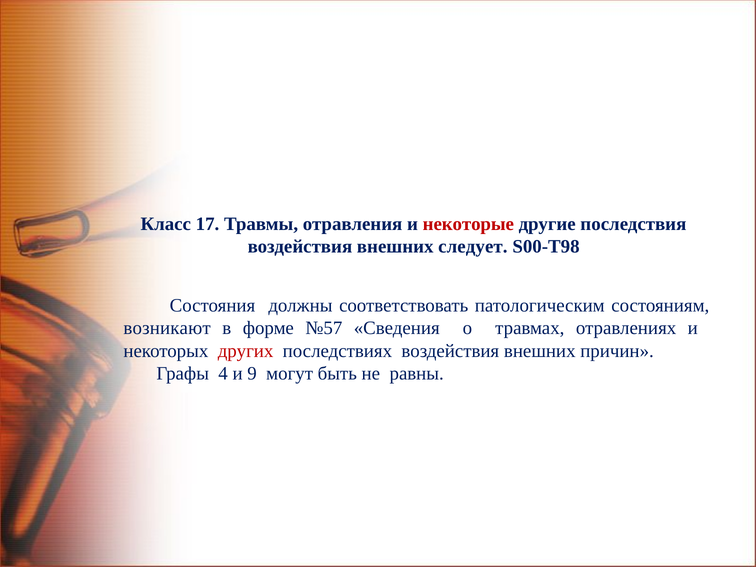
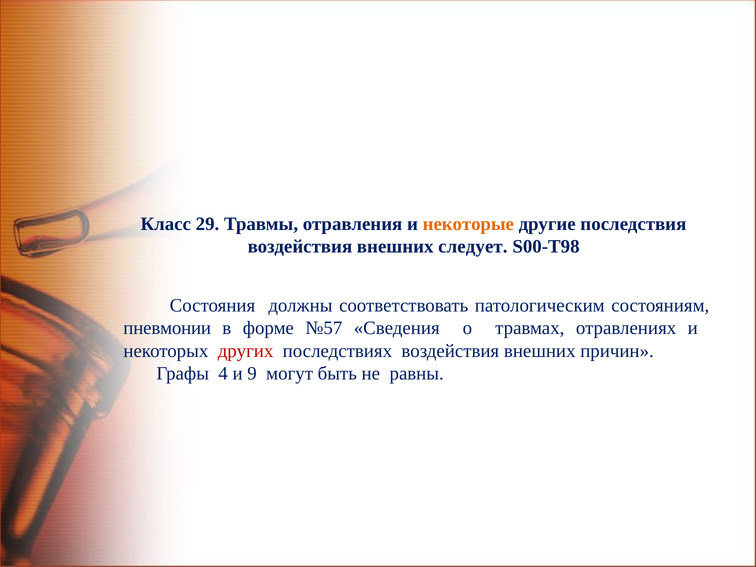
17: 17 -> 29 (208, 224)
некоторые colour: red -> orange (468, 224)
возникают: возникают -> пневмонии (167, 328)
